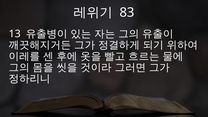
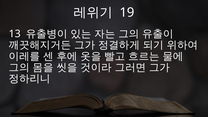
83: 83 -> 19 (127, 13)
